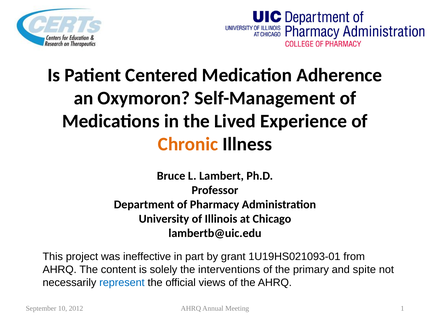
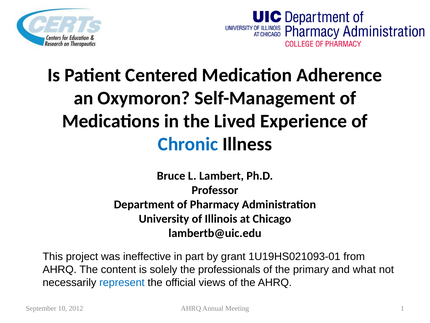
Chronic colour: orange -> blue (188, 144)
interventions: interventions -> professionals (229, 269)
spite: spite -> what (364, 269)
